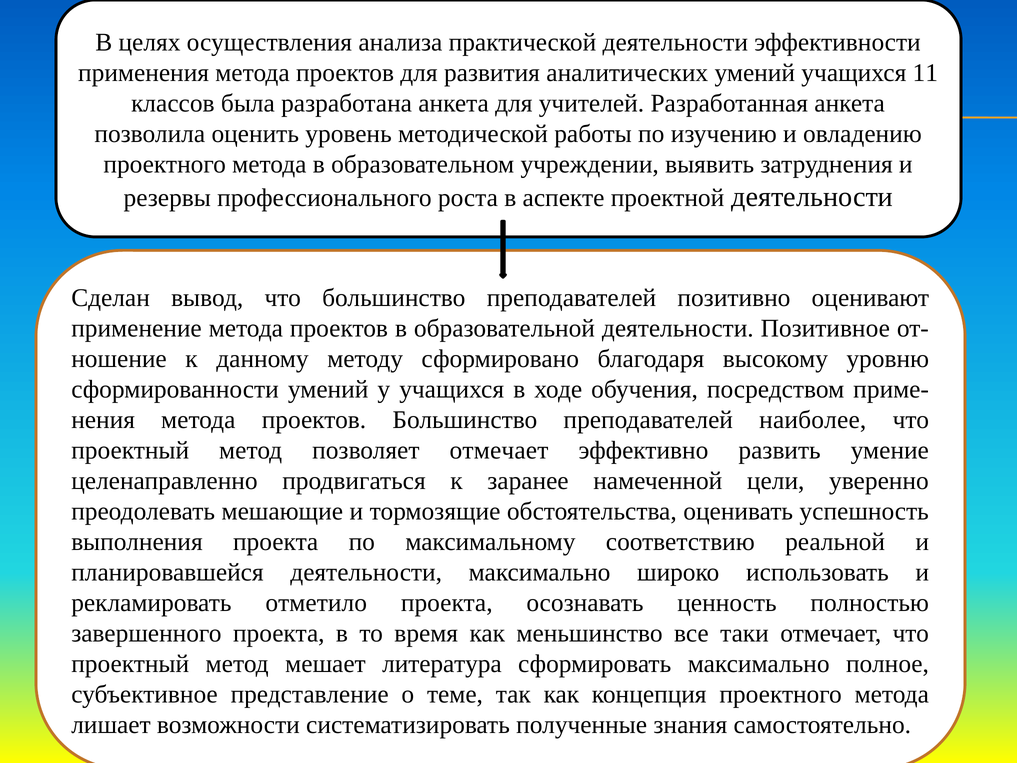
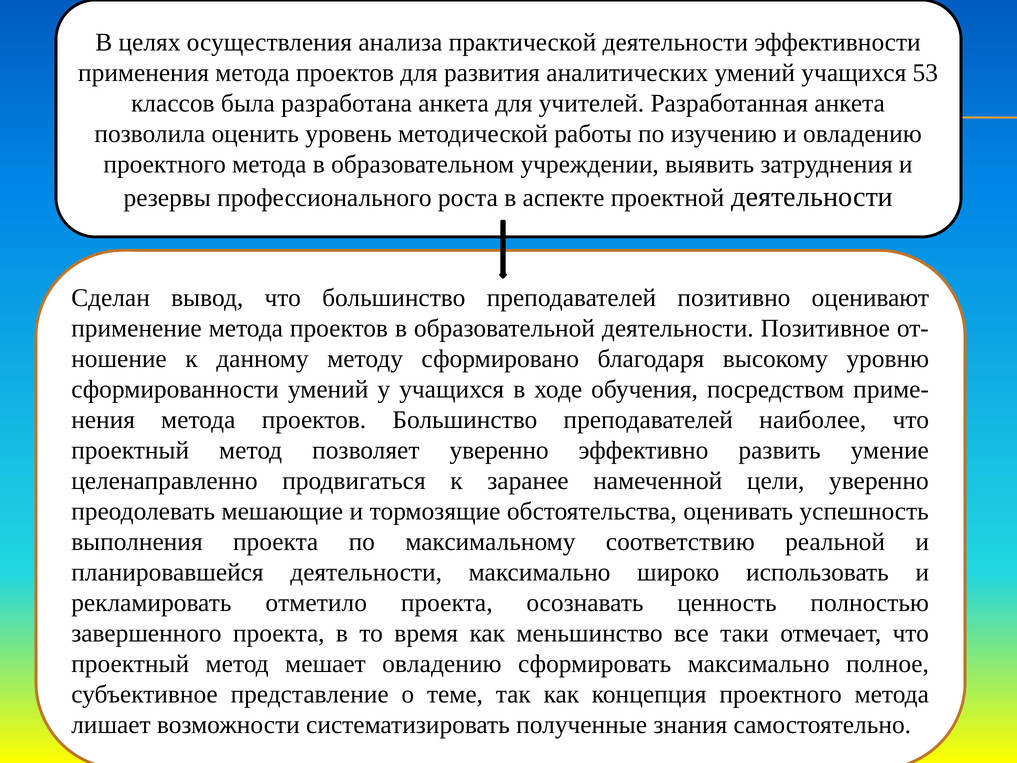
11: 11 -> 53 (925, 73)
позволяет отмечает: отмечает -> уверенно (499, 450)
мешает литература: литература -> овладению (442, 664)
